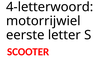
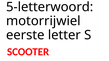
4-letterwoord: 4-letterwoord -> 5-letterwoord (50, 7)
